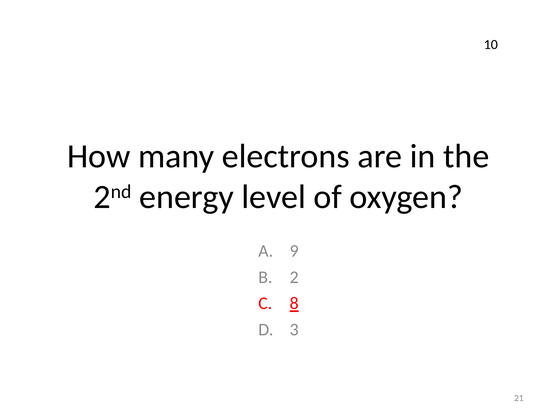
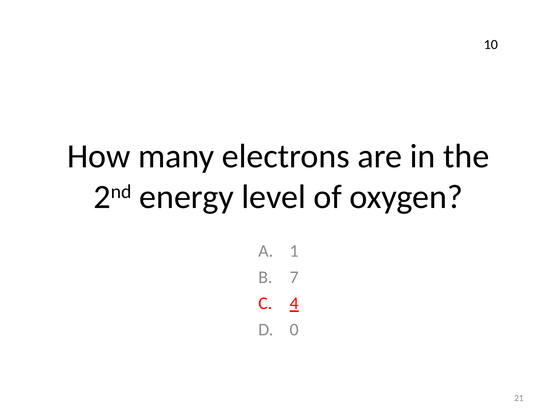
9: 9 -> 1 (294, 251)
2: 2 -> 7 (294, 278)
8: 8 -> 4 (294, 304)
3: 3 -> 0 (294, 330)
